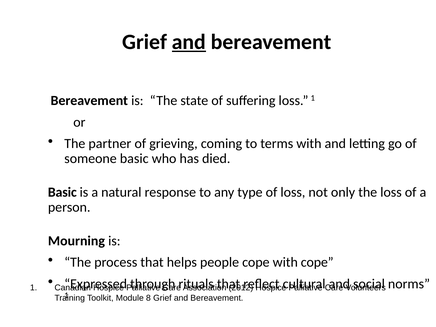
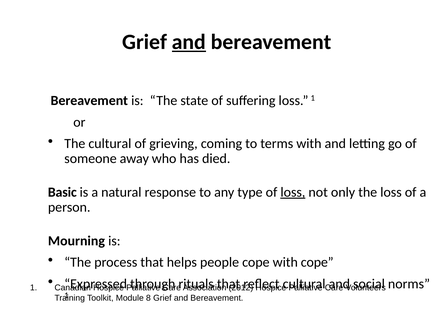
The partner: partner -> cultural (110, 144)
someone basic: basic -> away (134, 159)
loss underline: none -> present (293, 192)
